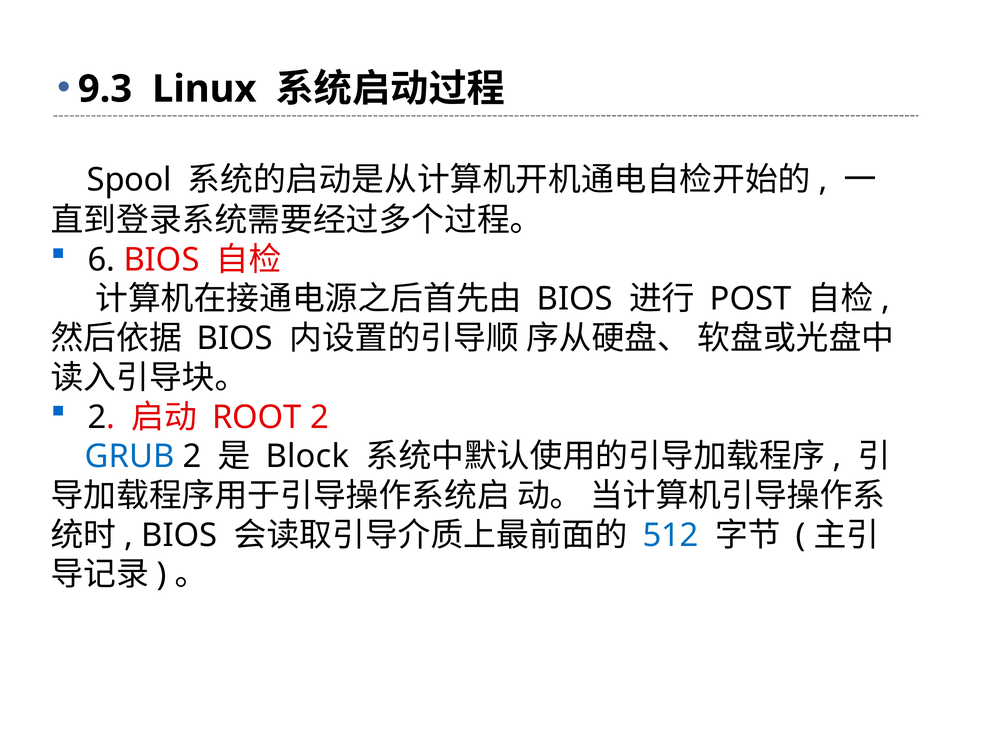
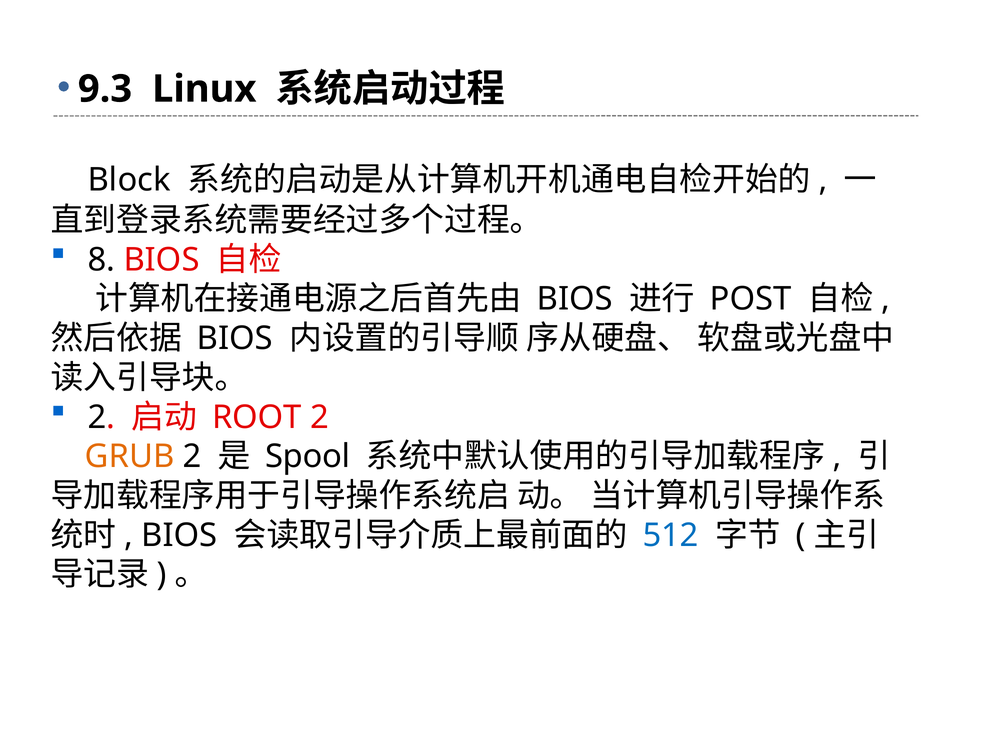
Spool: Spool -> Block (129, 180)
6: 6 -> 8 (101, 260)
GRUB colour: blue -> orange (130, 457)
Block: Block -> Spool (308, 457)
